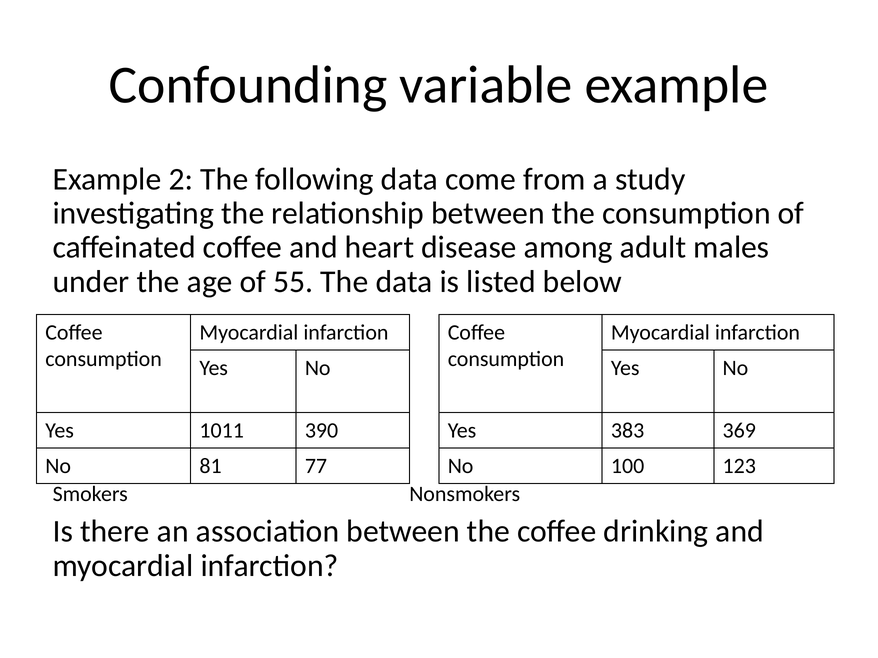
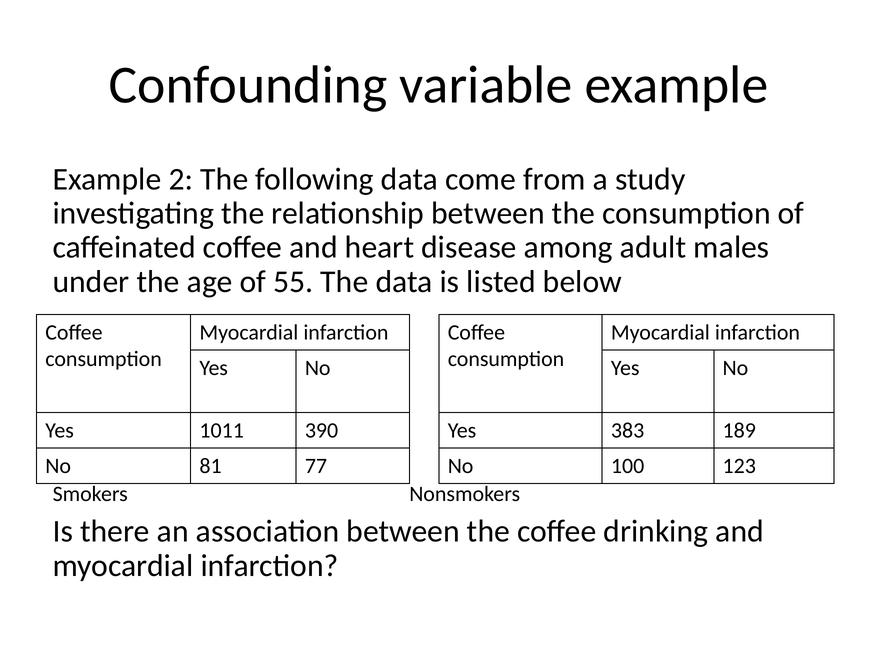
369: 369 -> 189 (739, 431)
